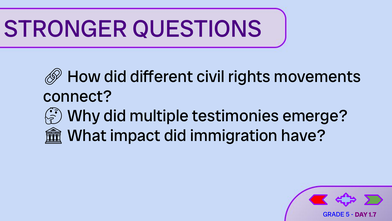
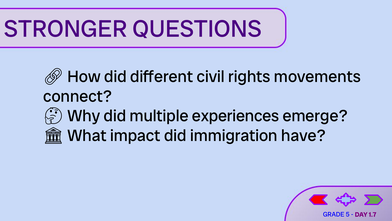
testimonies: testimonies -> experiences (236, 116)
